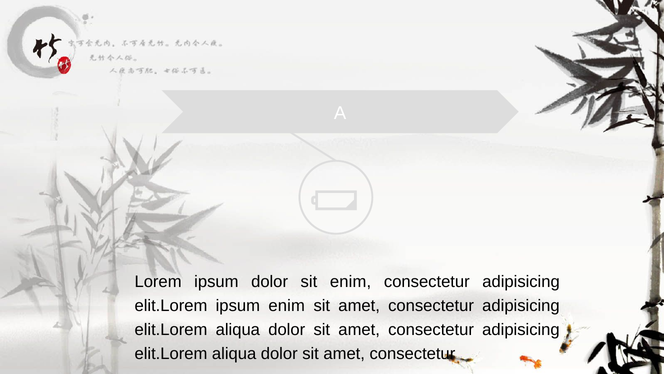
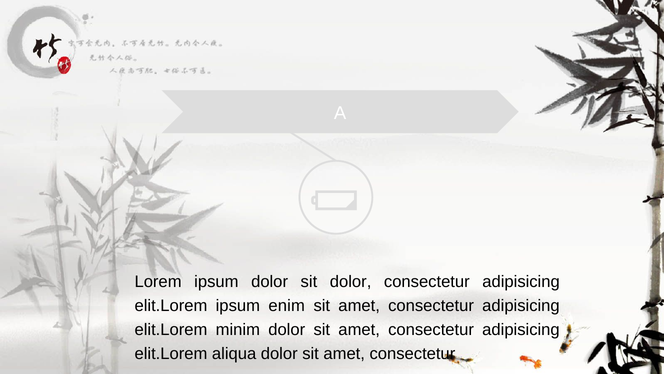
sit enim: enim -> dolor (351, 281)
aliqua: aliqua -> minim (238, 329)
